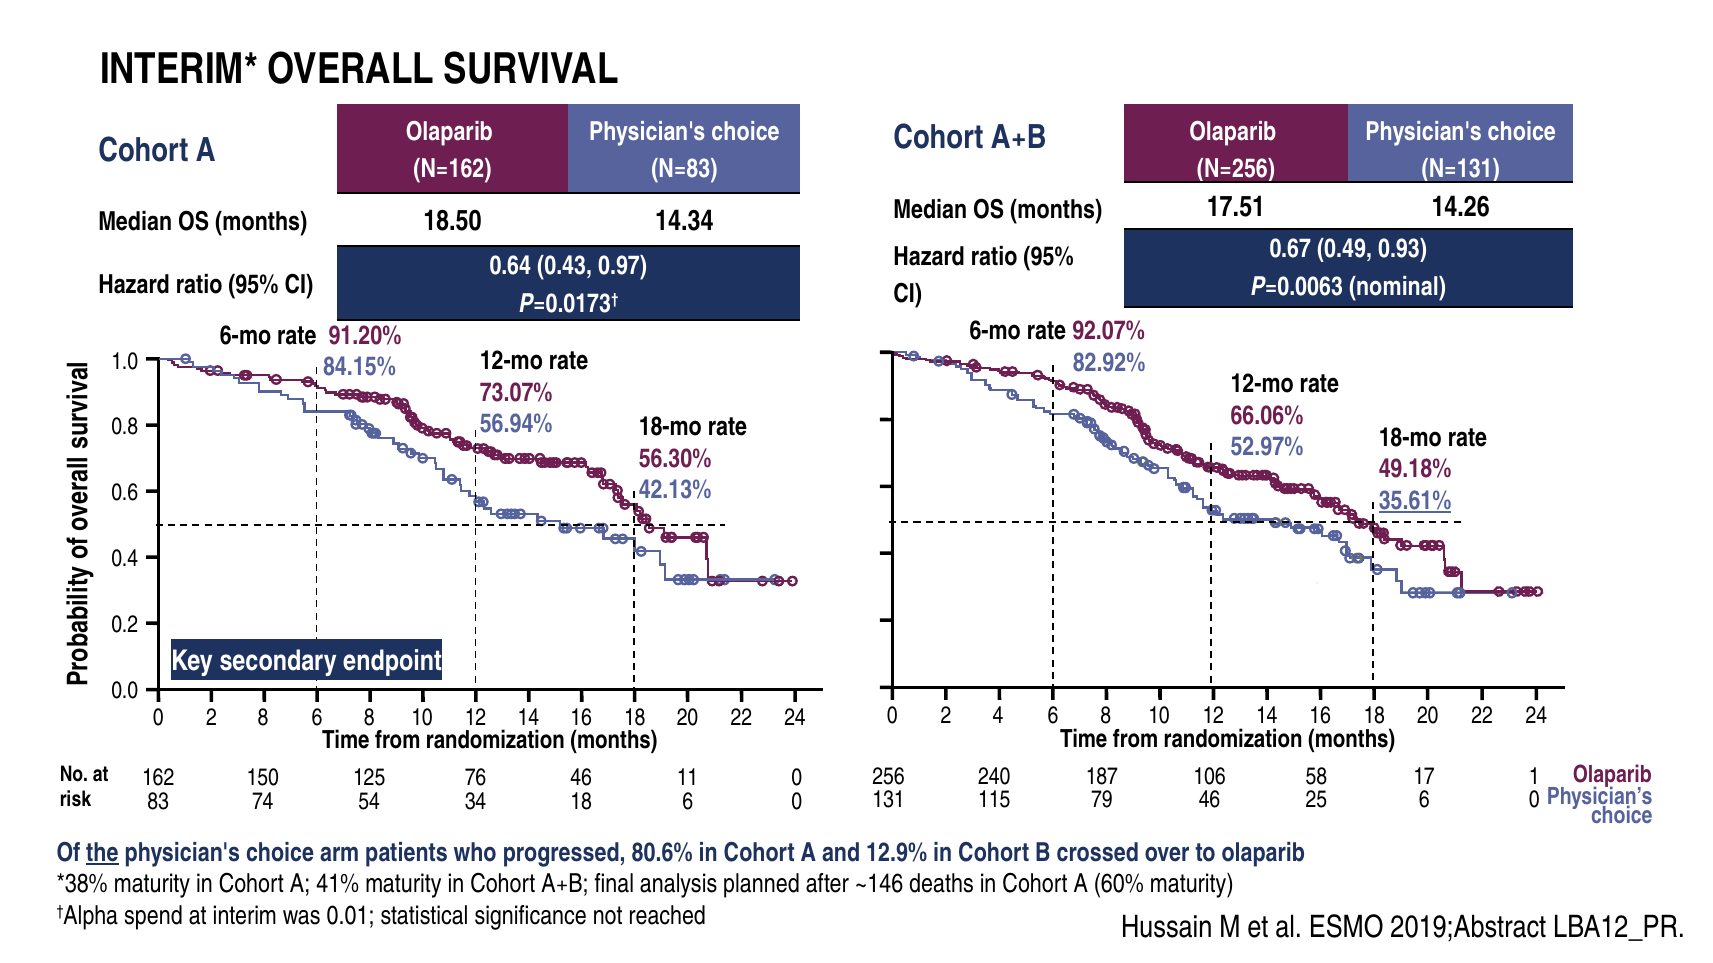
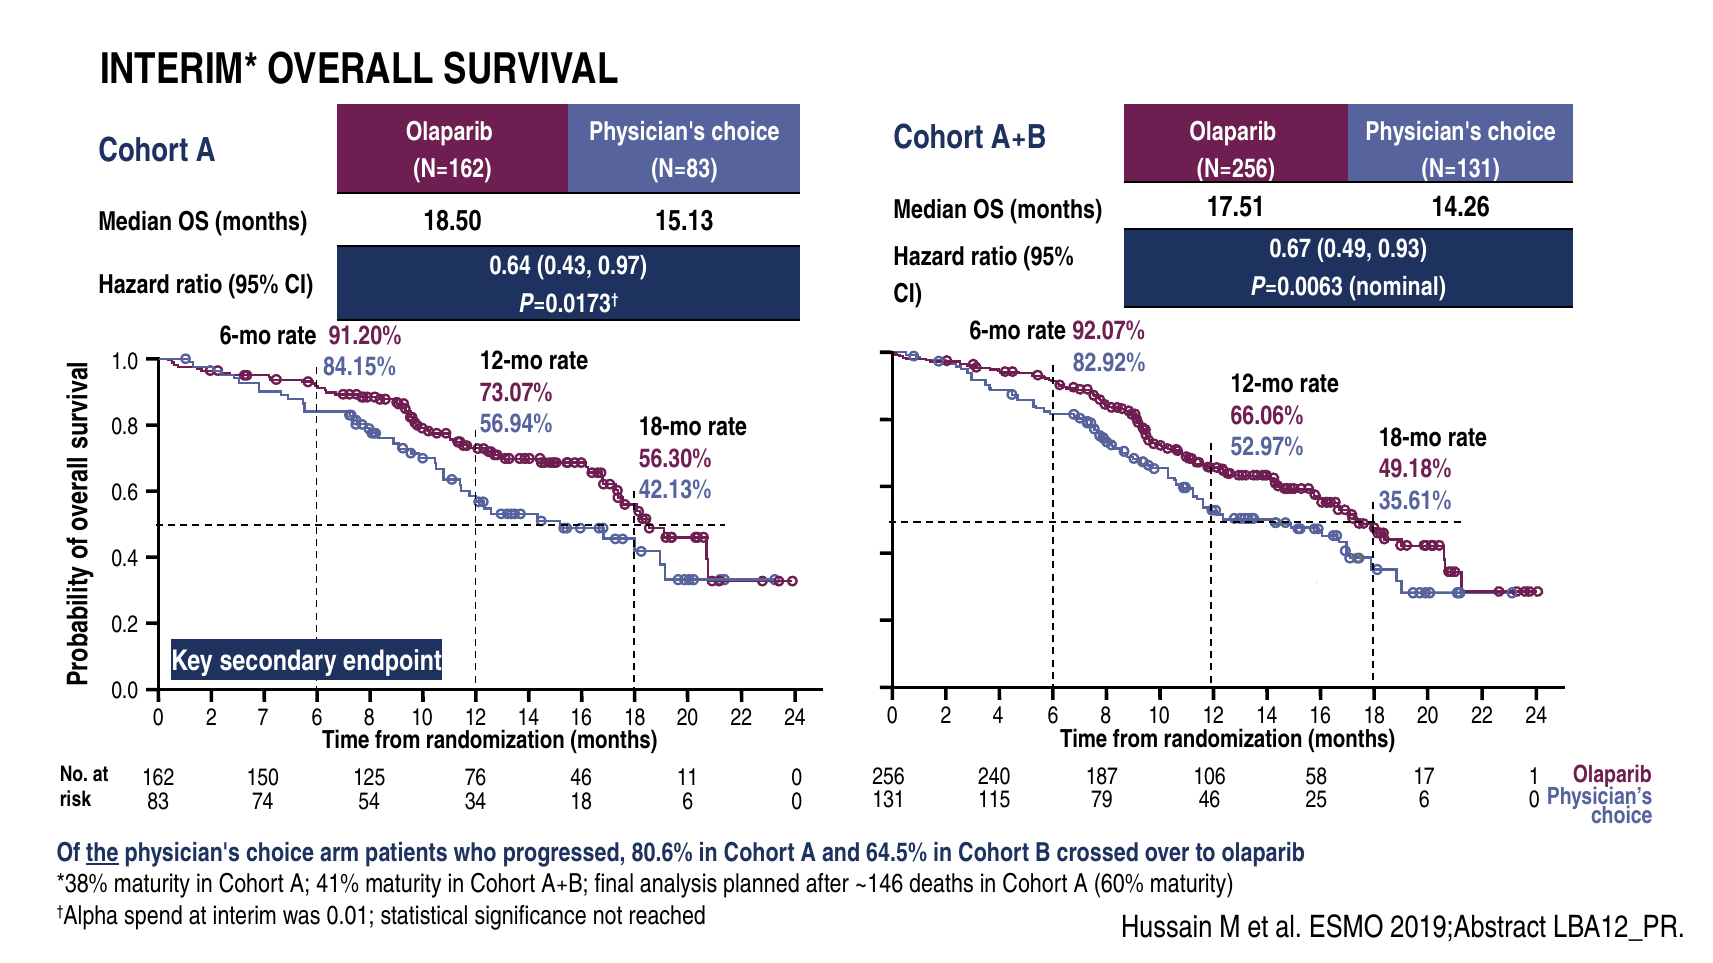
14.34: 14.34 -> 15.13 (684, 222)
35.61% underline: present -> none (1415, 501)
2 8: 8 -> 7 (263, 718)
12.9%: 12.9% -> 64.5% (897, 853)
